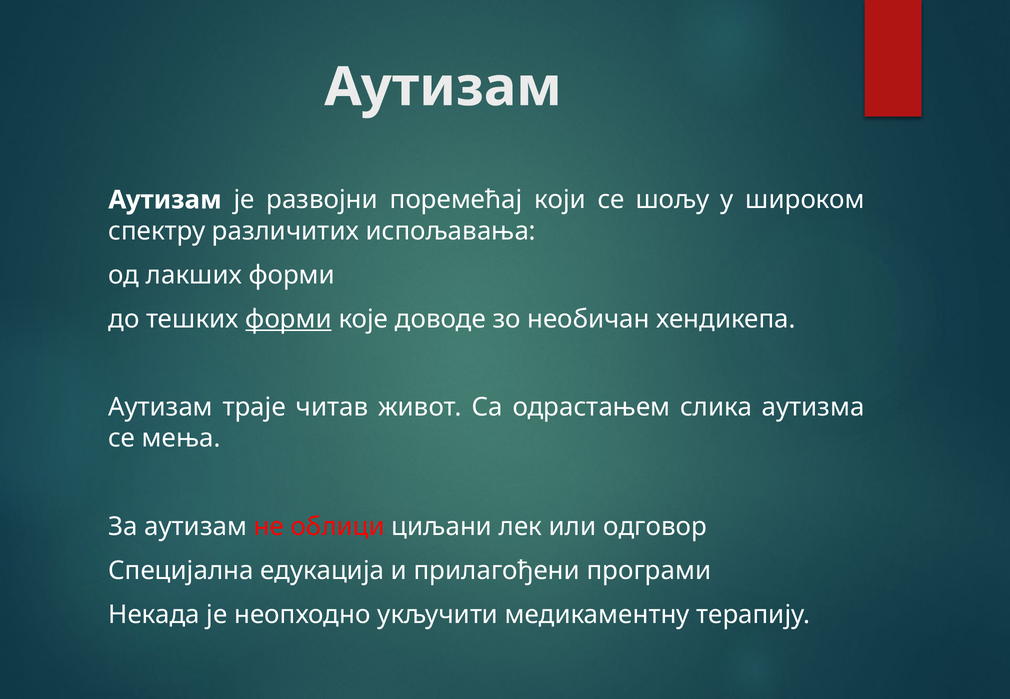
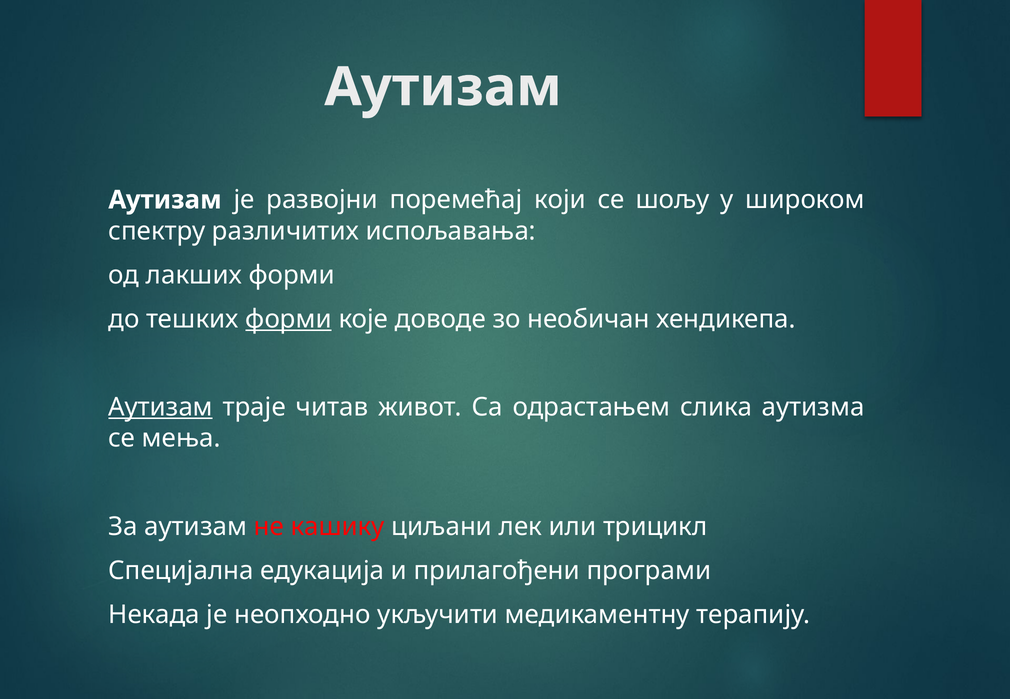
Аутизам underline: none -> present (161, 407)
облици: облици -> кашику (338, 527)
одговор: одговор -> трицикл (655, 527)
